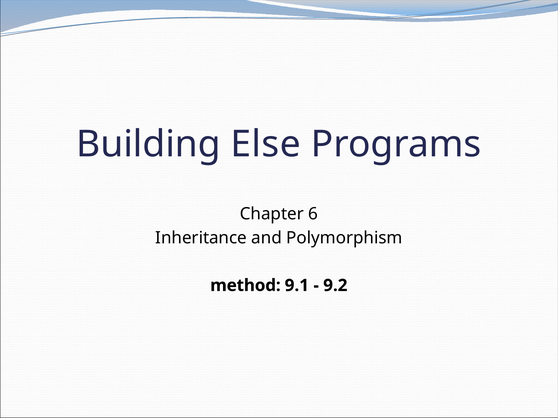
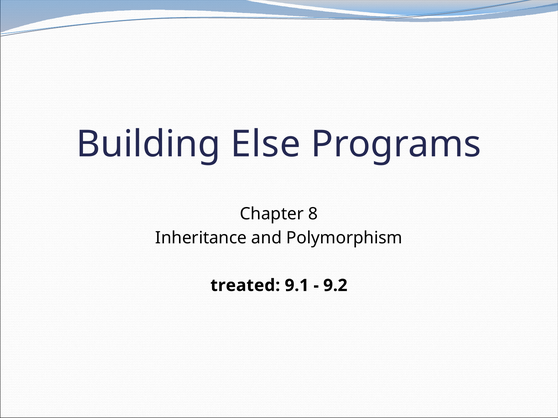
6: 6 -> 8 (313, 214)
method: method -> treated (245, 286)
